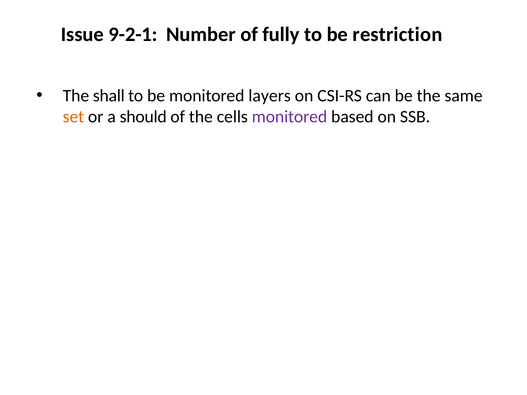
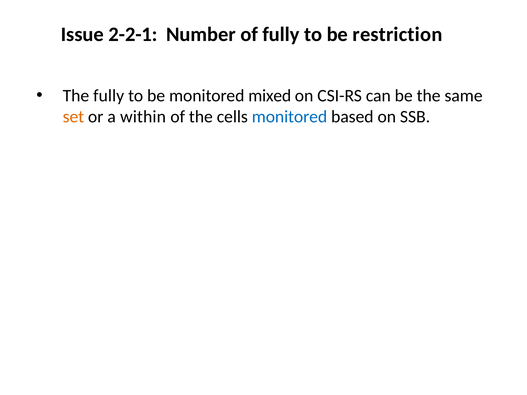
9-2-1: 9-2-1 -> 2-2-1 (133, 34)
The shall: shall -> fully (109, 96)
layers: layers -> mixed (270, 96)
should: should -> within (143, 117)
monitored colour: purple -> blue (289, 117)
